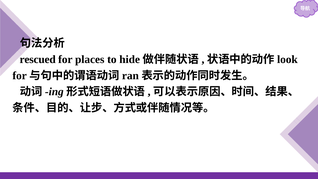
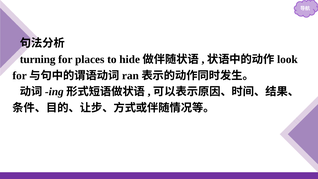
rescued: rescued -> turning (38, 59)
